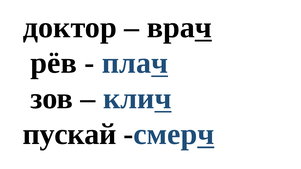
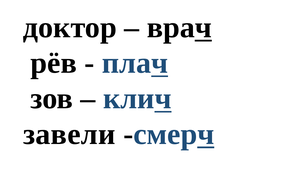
пускай: пускай -> завели (69, 134)
